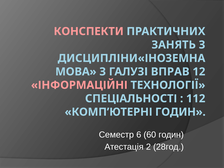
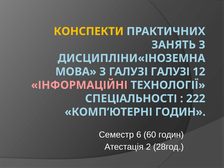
КОНСПЕКТИ colour: pink -> yellow (89, 31)
ГАЛУЗІ ВПРАВ: ВПРАВ -> ГАЛУЗІ (170, 72)
112: 112 -> 222 (196, 99)
